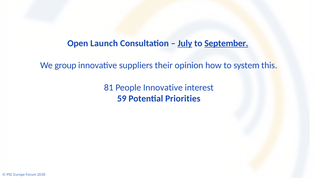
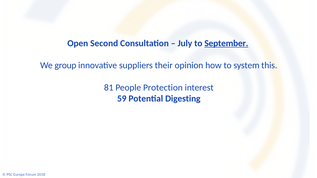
Launch: Launch -> Second (104, 43)
July underline: present -> none (185, 43)
People Innovative: Innovative -> Protection (163, 88)
Priorities: Priorities -> Digesting (183, 99)
